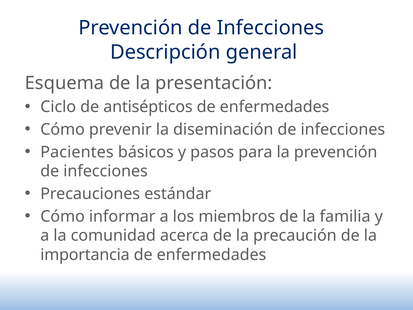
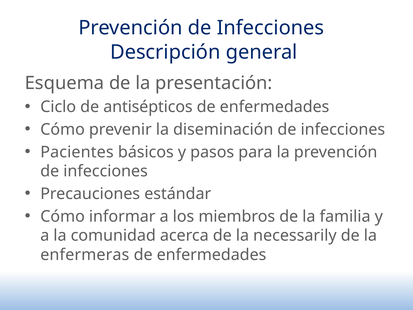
precaución: precaución -> necessarily (295, 235)
importancia: importancia -> enfermeras (85, 255)
